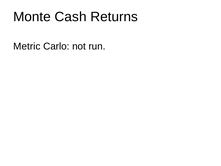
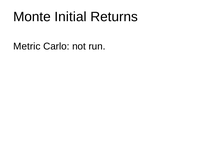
Cash: Cash -> Initial (71, 17)
